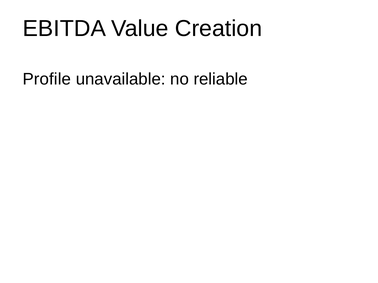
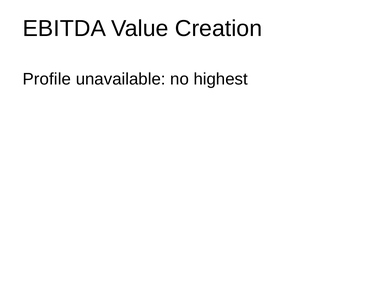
reliable: reliable -> highest (221, 79)
